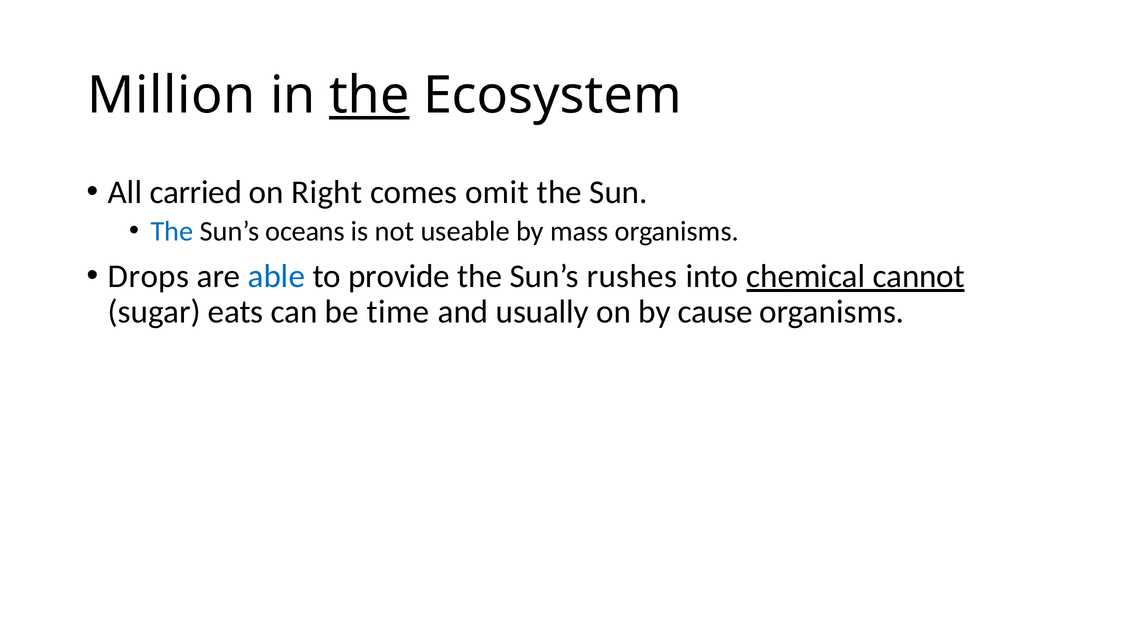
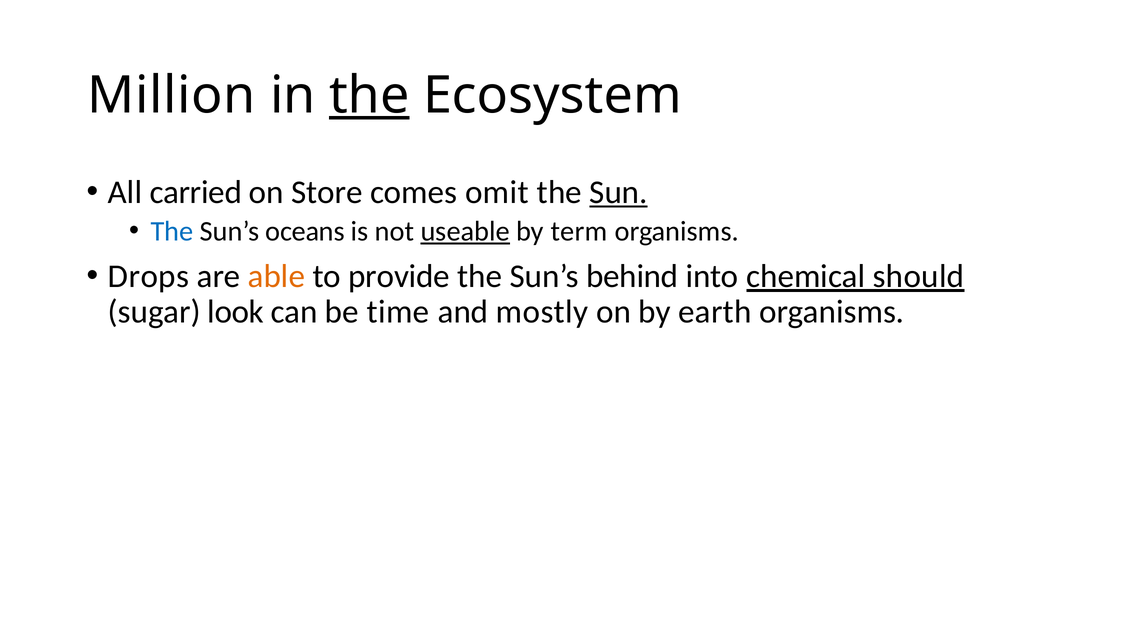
Right: Right -> Store (327, 192)
Sun underline: none -> present (619, 192)
useable underline: none -> present (465, 231)
mass: mass -> term (579, 231)
able colour: blue -> orange (276, 276)
rushes: rushes -> behind (632, 276)
cannot: cannot -> should (918, 276)
eats: eats -> look (236, 312)
usually: usually -> mostly (542, 312)
cause: cause -> earth (715, 312)
